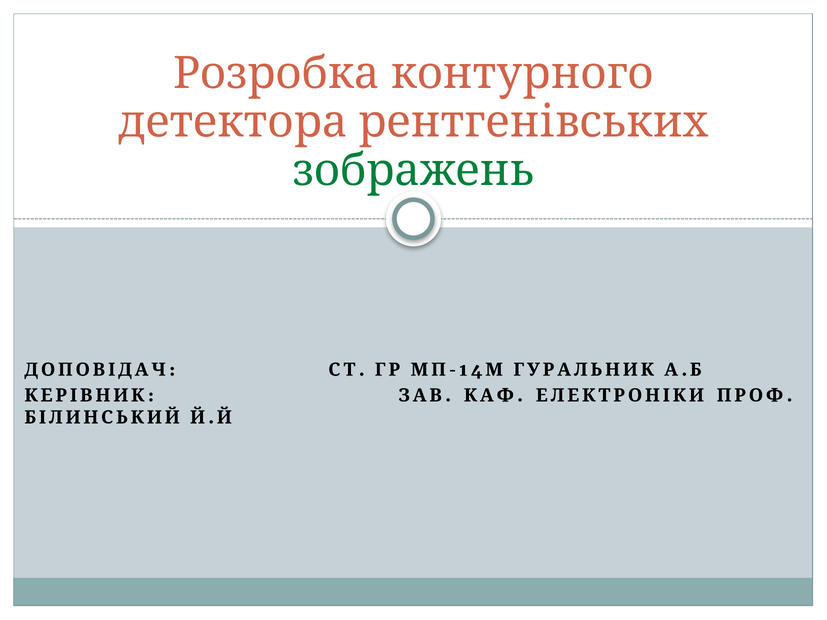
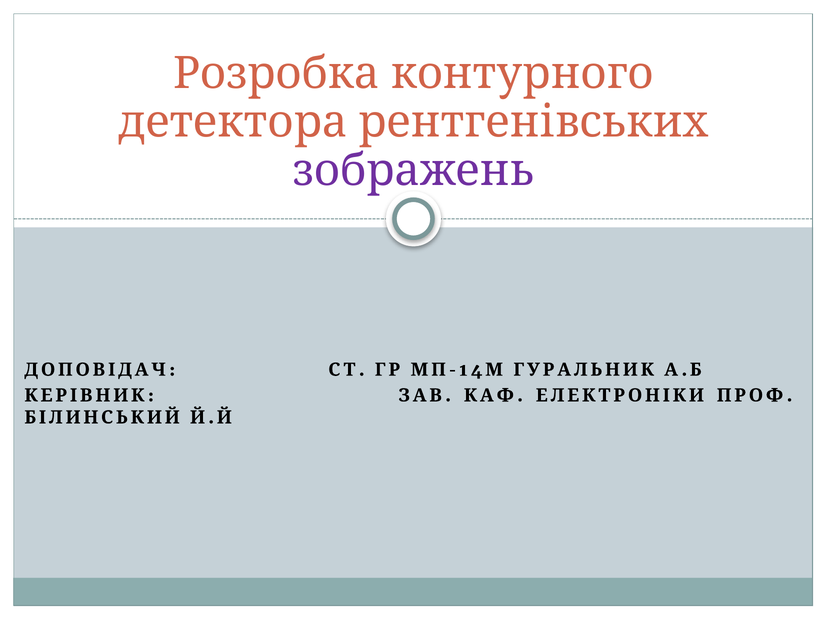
зображень colour: green -> purple (413, 170)
